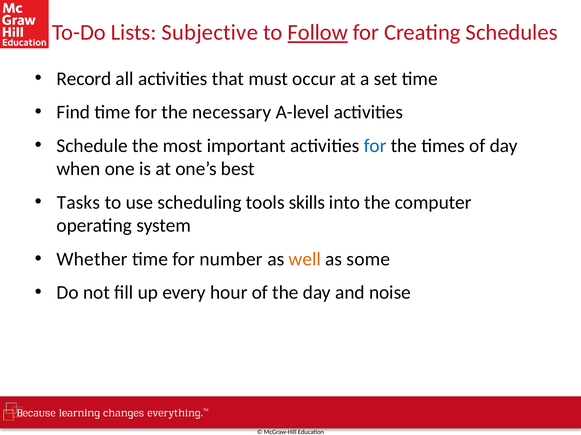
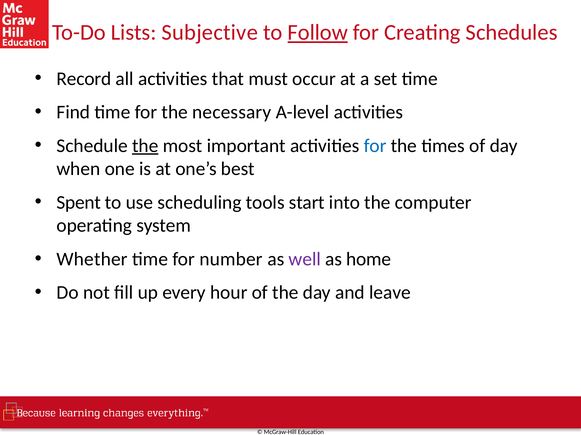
the underline: none -> present (145, 146)
Tasks: Tasks -> Spent (79, 203)
skills: skills -> start (307, 203)
well colour: orange -> purple (305, 259)
some: some -> home (369, 259)
noise: noise -> leave (390, 293)
